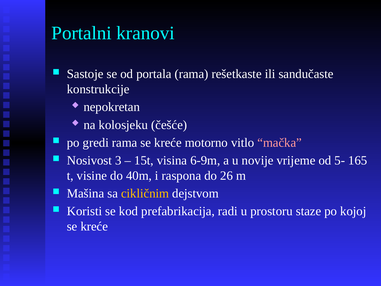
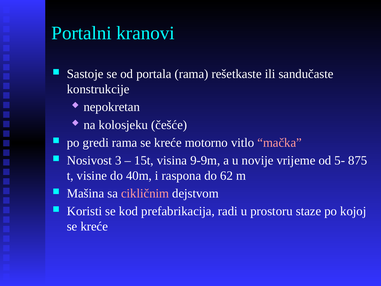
6-9m: 6-9m -> 9-9m (205, 160)
165: 165 -> 875 (358, 160)
26: 26 -> 62 (227, 175)
cikličnim colour: yellow -> pink (145, 193)
